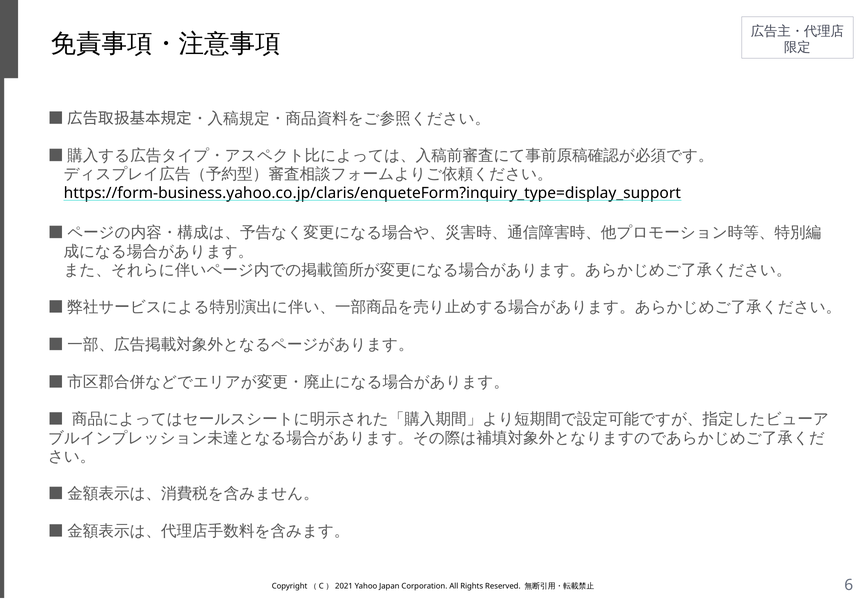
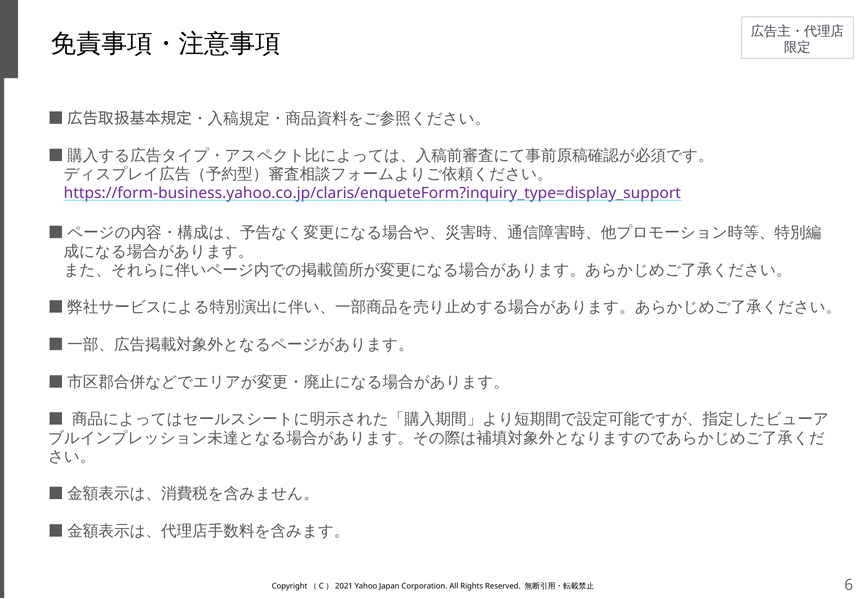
https://form-business.yahoo.co.jp/claris/enqueteForm?inquiry_type=display_support colour: black -> purple (372, 193)
